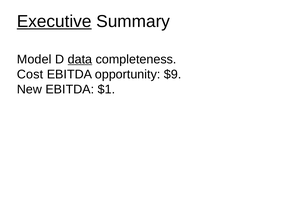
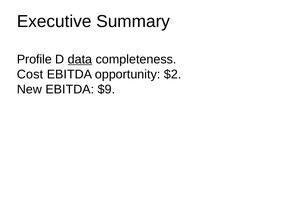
Executive underline: present -> none (54, 21)
Model: Model -> Profile (34, 59)
$9: $9 -> $2 (173, 74)
$1: $1 -> $9 (106, 89)
